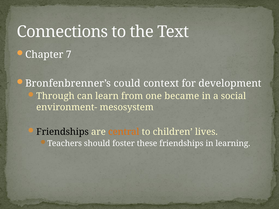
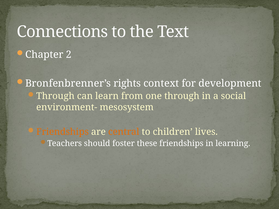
7: 7 -> 2 (69, 55)
could: could -> rights (127, 83)
one became: became -> through (182, 96)
Friendships colour: black -> orange (62, 132)
